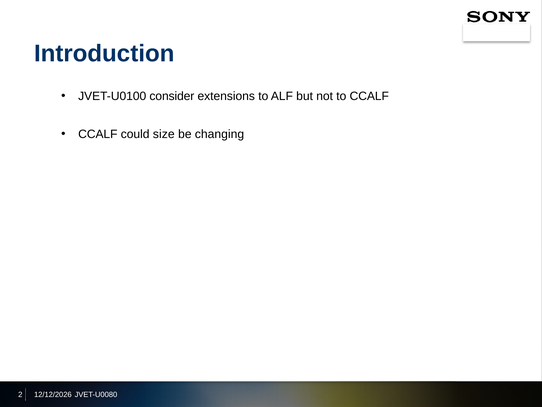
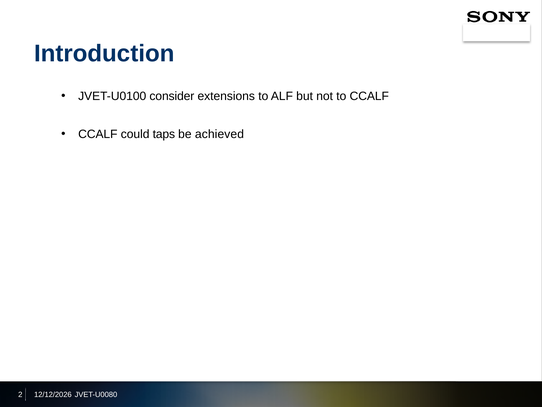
size: size -> taps (164, 134)
changing: changing -> achieved (219, 134)
